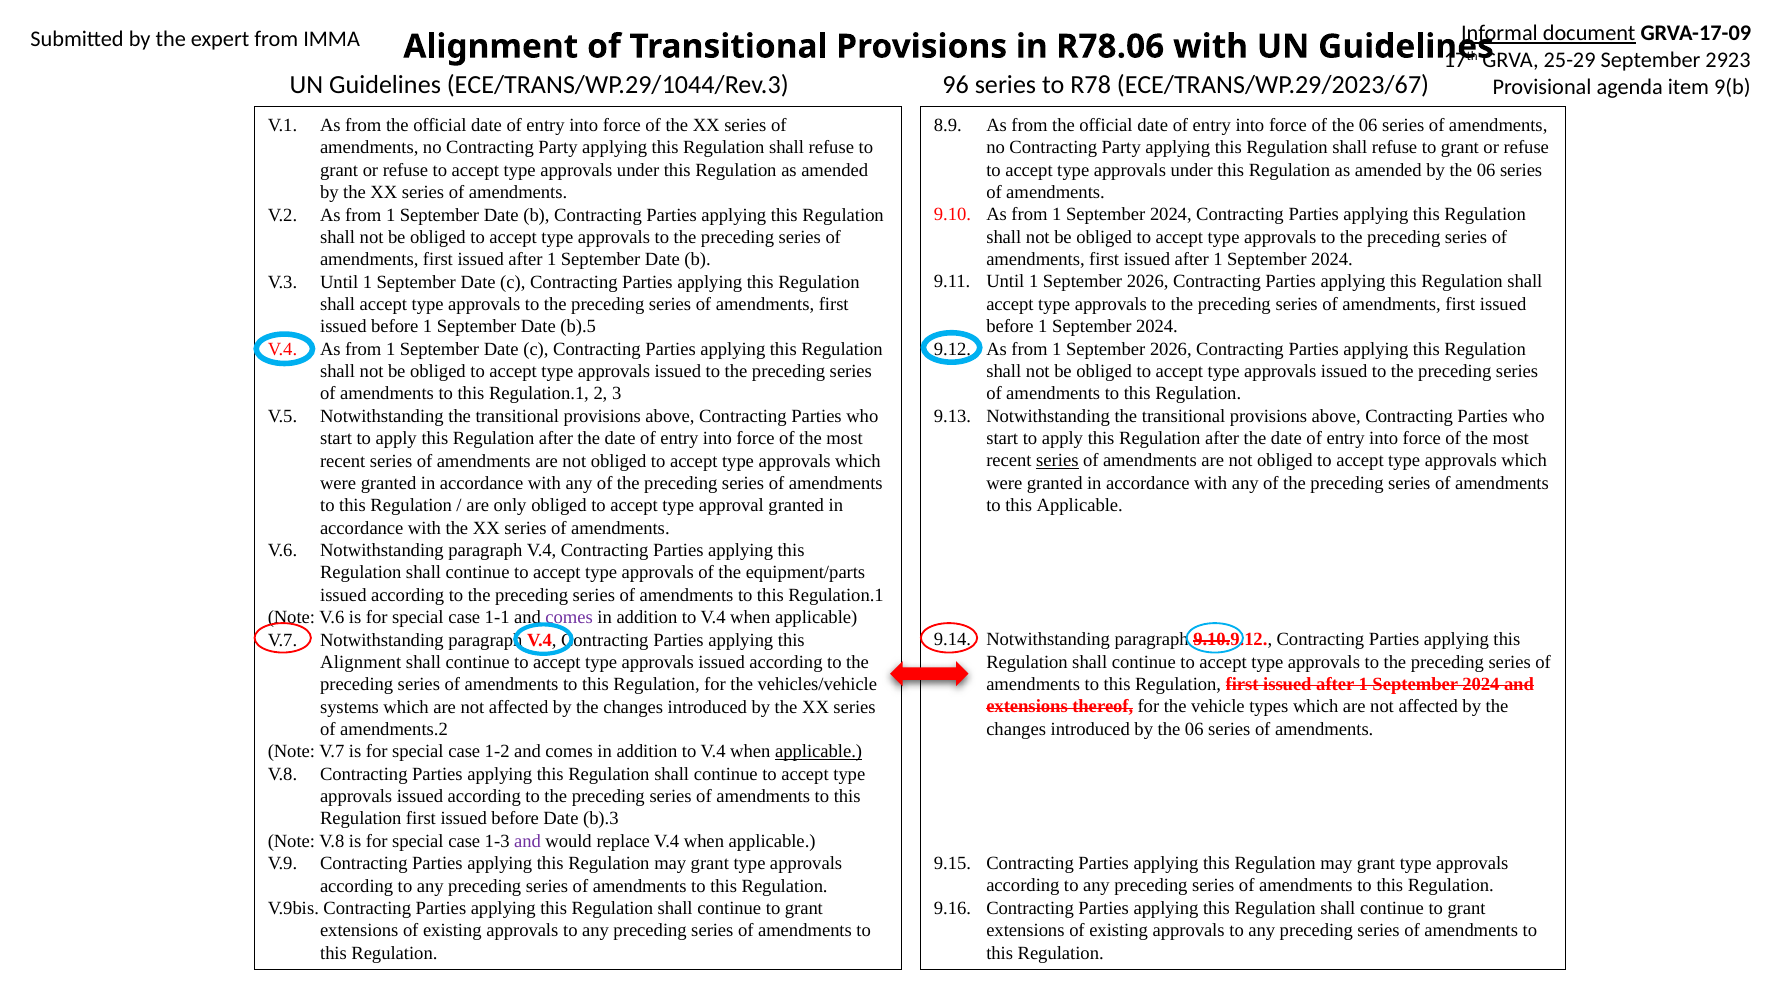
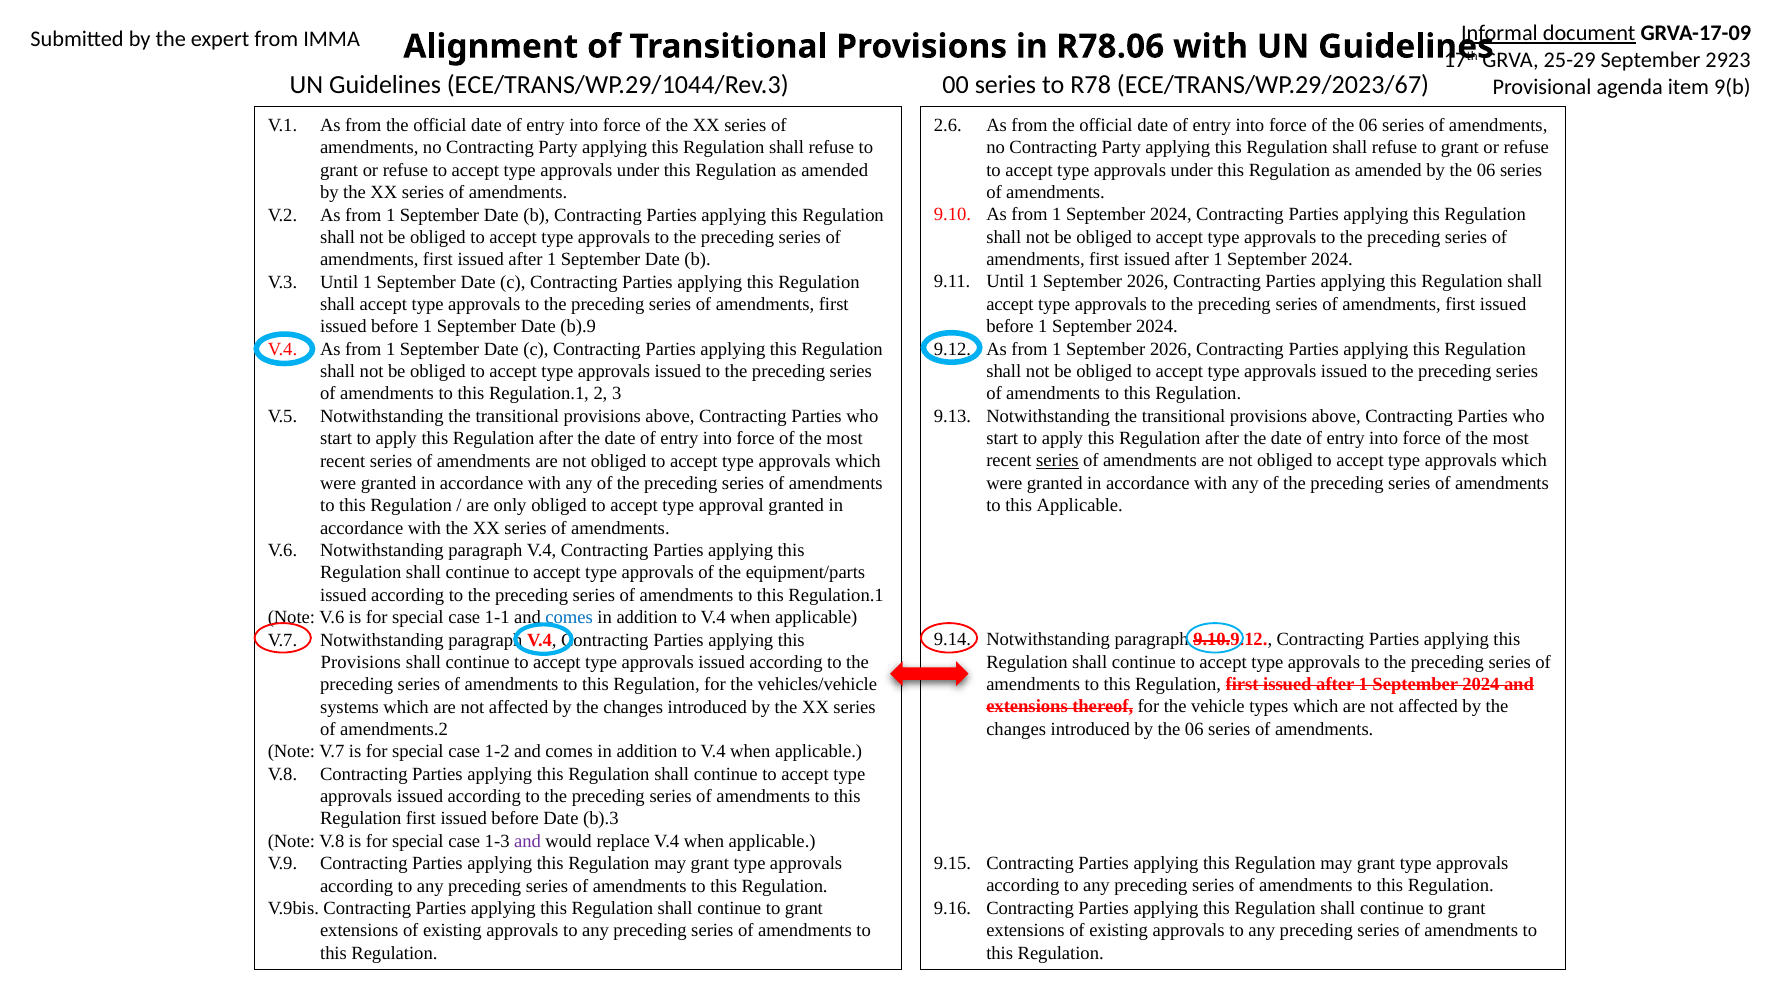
96: 96 -> 00 (956, 85)
8.9: 8.9 -> 2.6 (948, 125)
b).5: b).5 -> b).9 (578, 327)
comes colour: purple -> blue (569, 618)
Alignment: Alignment -> Provisions (361, 663)
applicable underline: present -> none (819, 752)
